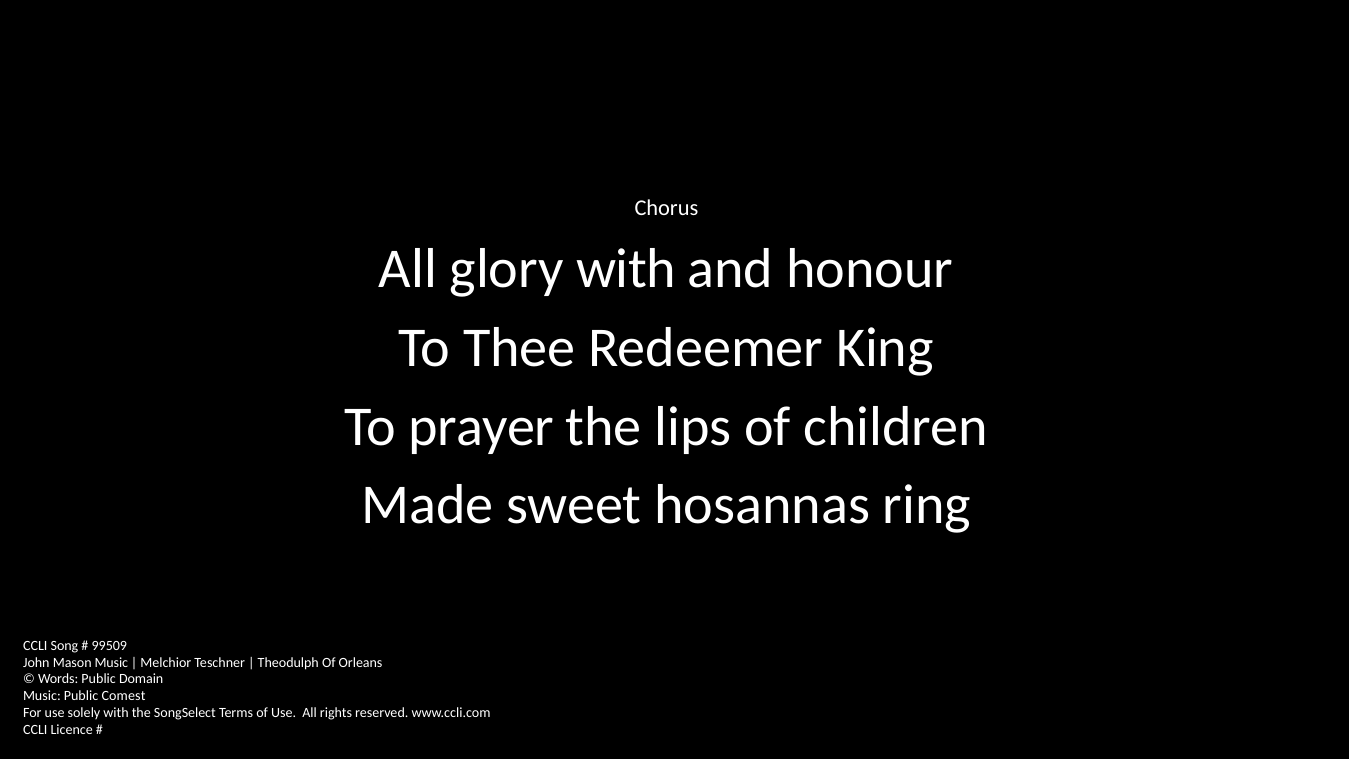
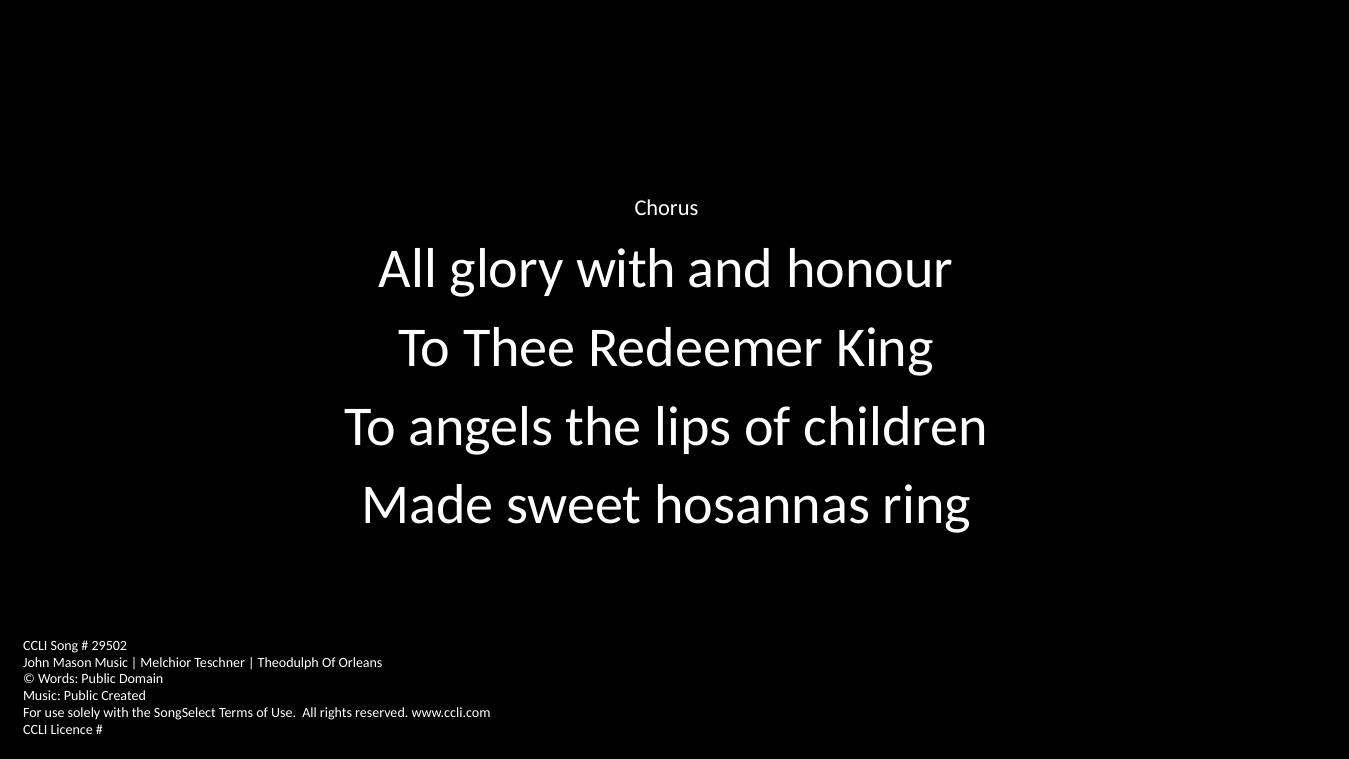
prayer: prayer -> angels (481, 426)
99509: 99509 -> 29502 (109, 645)
Comest: Comest -> Created (124, 696)
